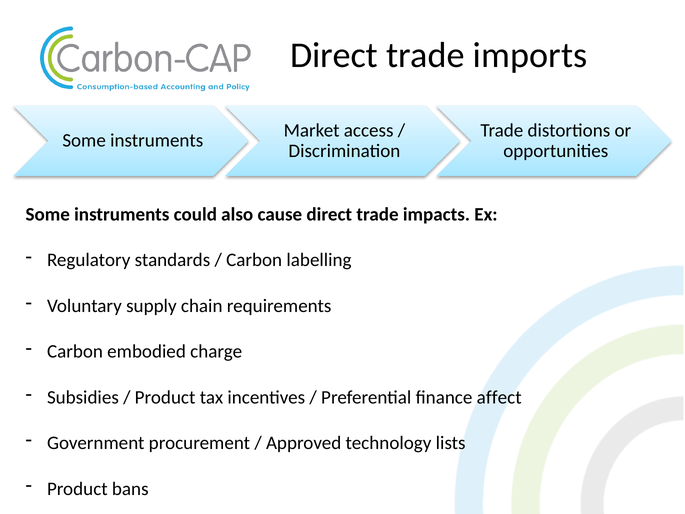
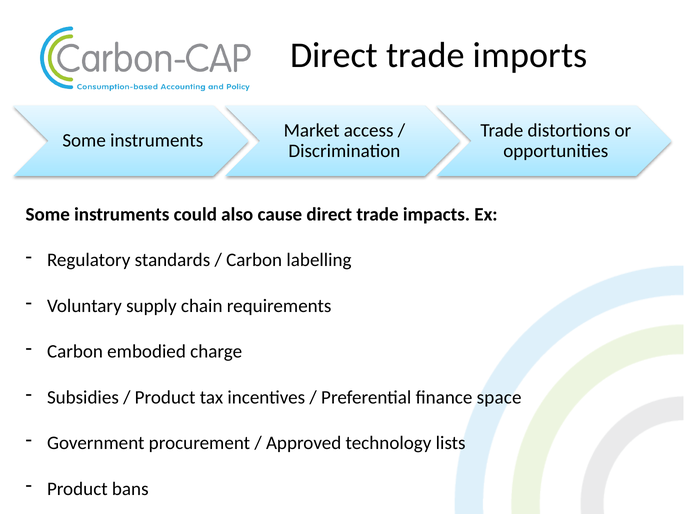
affect: affect -> space (499, 397)
